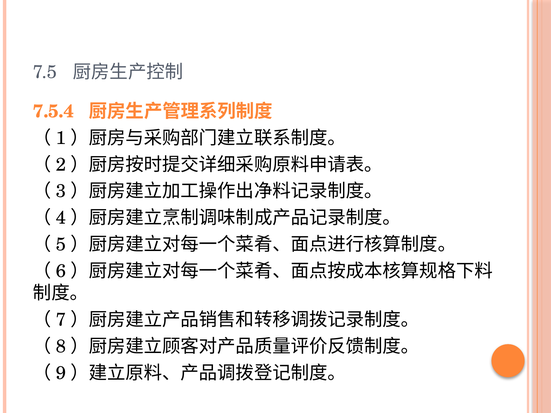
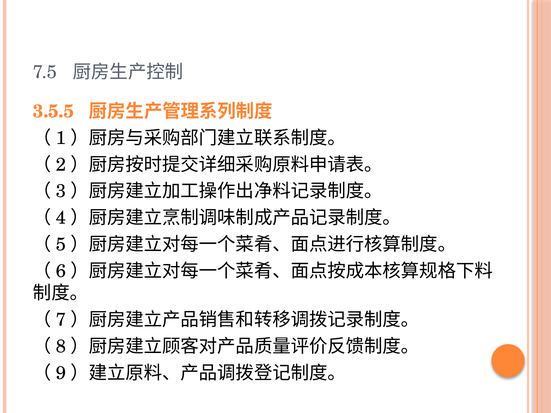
7.5.4: 7.5.4 -> 3.5.5 (54, 111)
